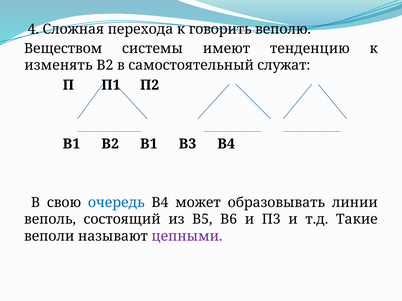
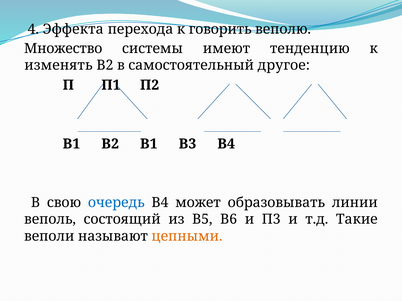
Сложная: Сложная -> Эффекта (73, 29)
Веществом: Веществом -> Множество (63, 49)
служат: служат -> другое (284, 66)
цепными colour: purple -> orange (187, 236)
